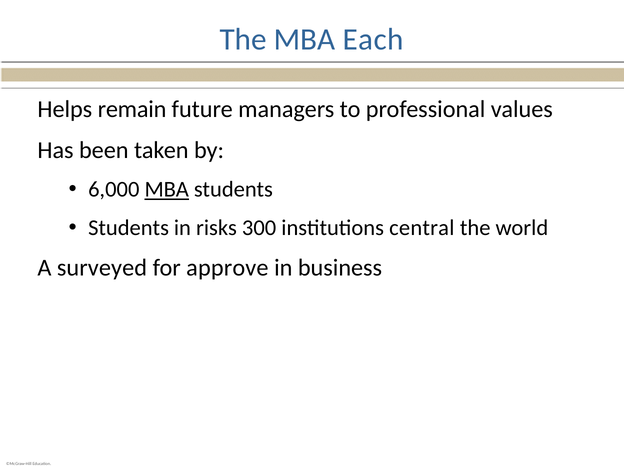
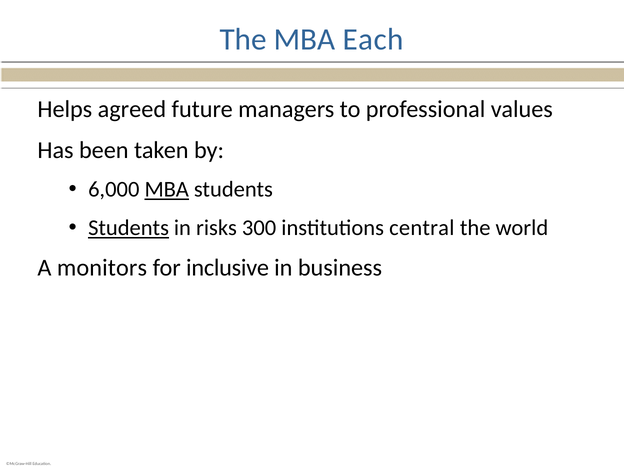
remain: remain -> agreed (132, 109)
Students underline: none -> present (129, 228)
surveyed: surveyed -> monitors (102, 268)
approve: approve -> inclusive (228, 268)
